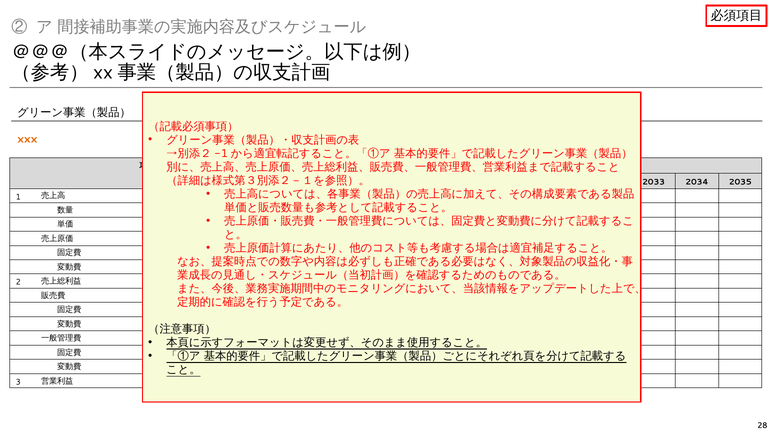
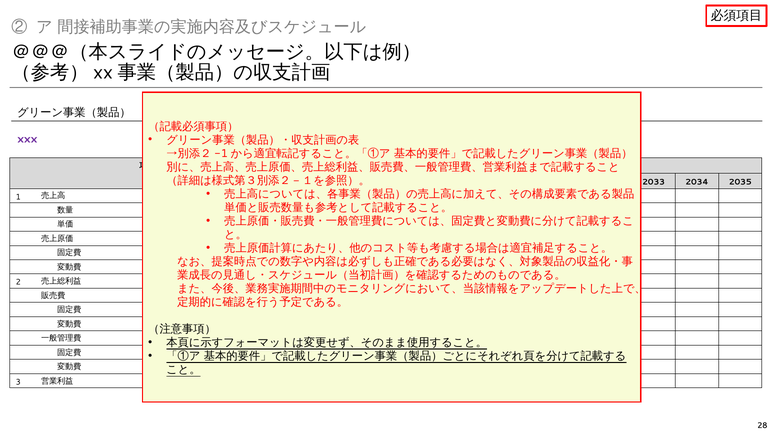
xxx colour: orange -> purple (27, 139)
